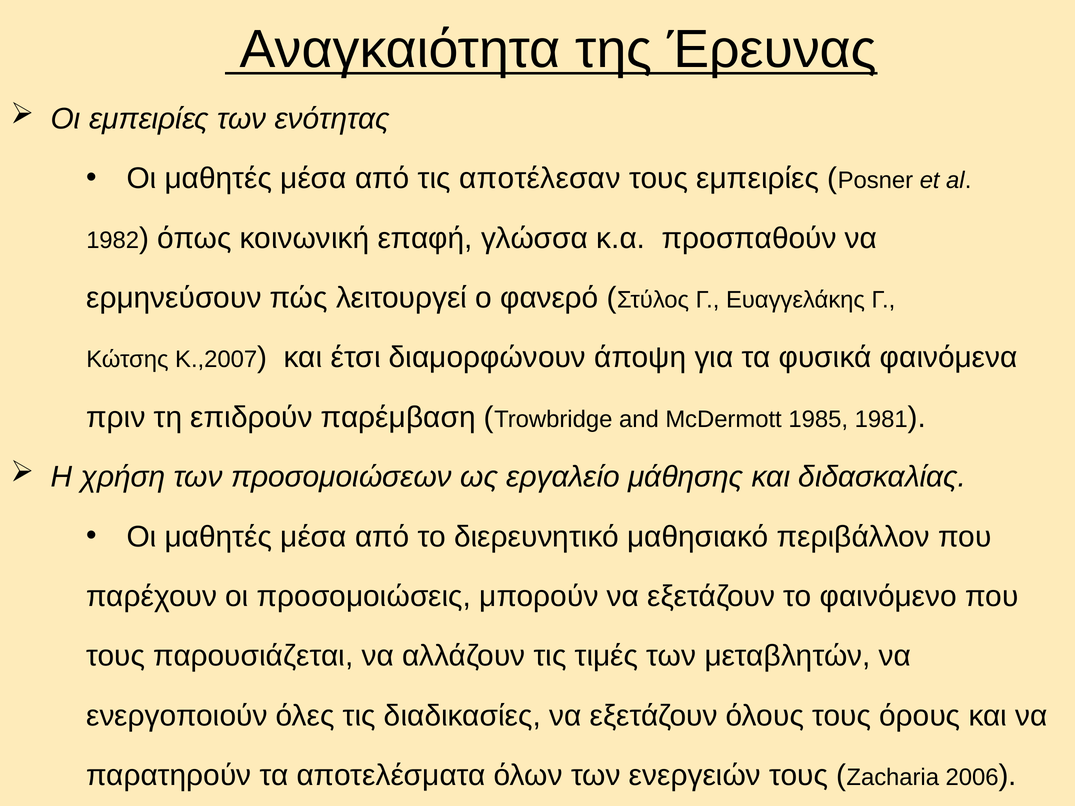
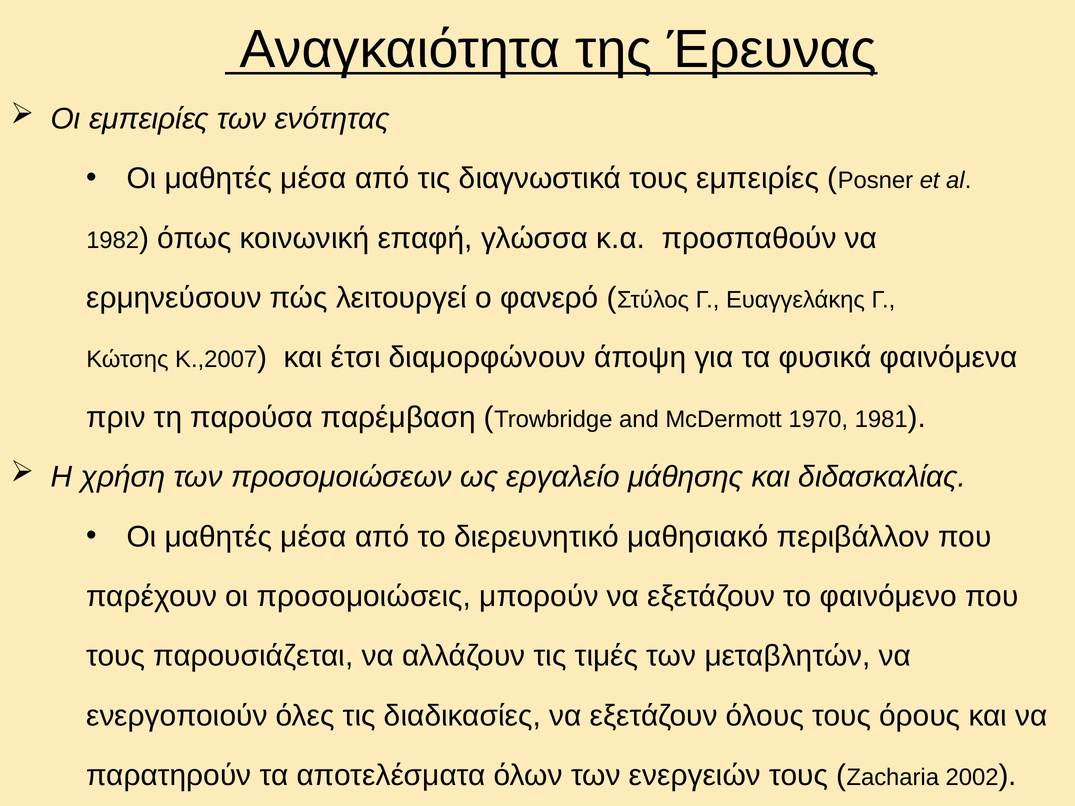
αποτέλεσαν: αποτέλεσαν -> διαγνωστικά (540, 179)
επιδρούν: επιδρούν -> παρούσα (252, 417)
1985: 1985 -> 1970 (818, 419)
2006: 2006 -> 2002 (972, 778)
